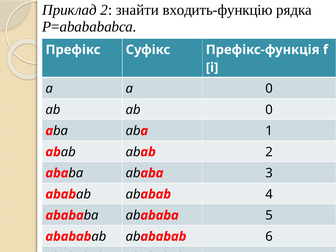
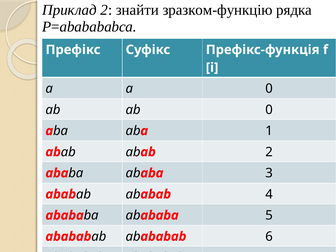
входить-функцію: входить-функцію -> зразком-функцію (218, 10)
